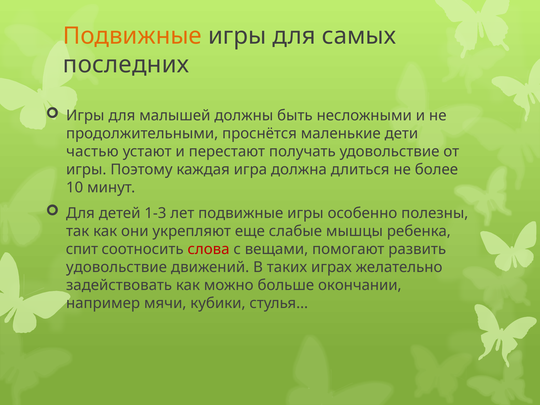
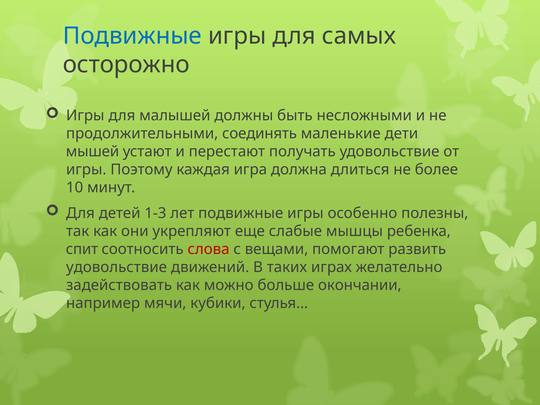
Подвижные colour: orange -> blue (132, 36)
последних: последних -> осторожно (126, 65)
проснётся: проснётся -> соединять (260, 134)
частью: частью -> мышей (92, 152)
